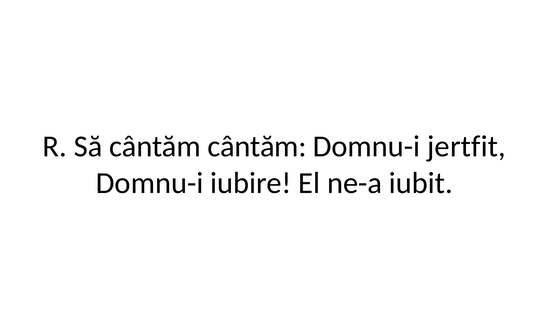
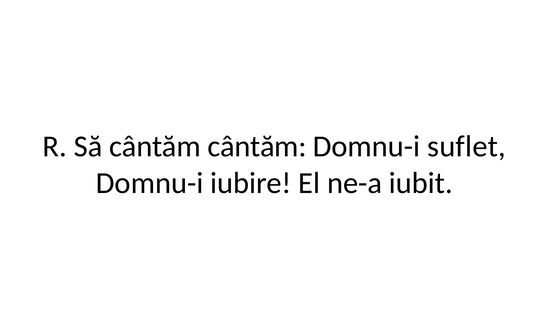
jertfit: jertfit -> suflet (466, 146)
